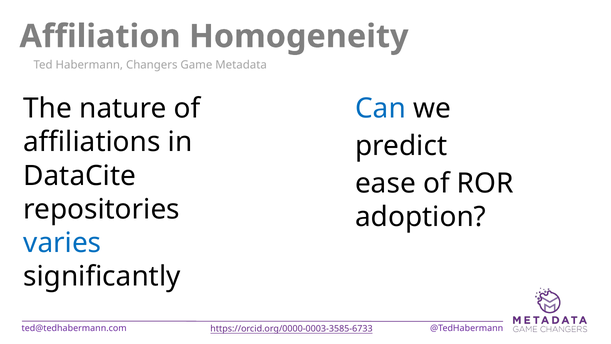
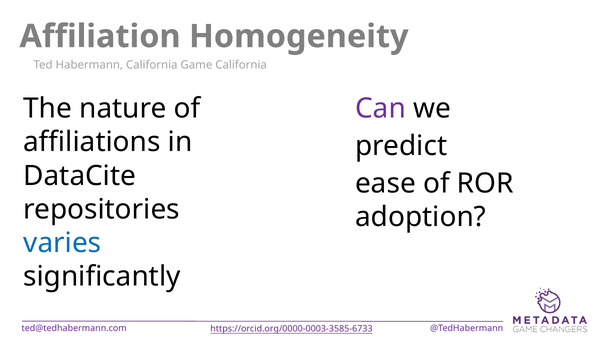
Habermann Changers: Changers -> California (152, 65)
Game Metadata: Metadata -> California (241, 65)
Can colour: blue -> purple (381, 108)
